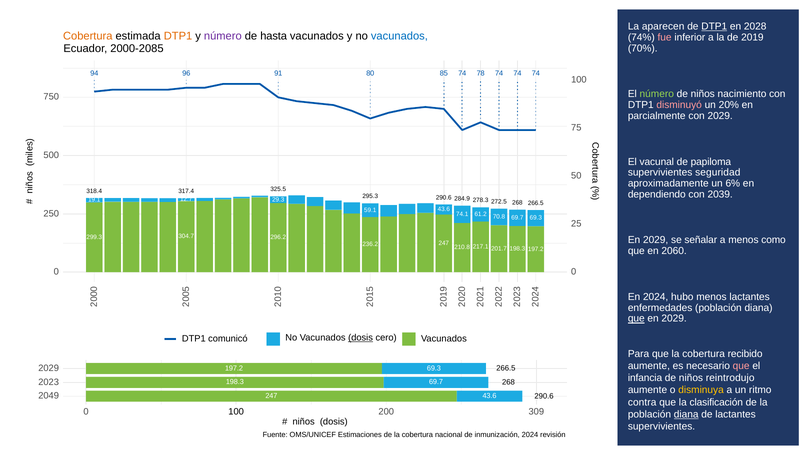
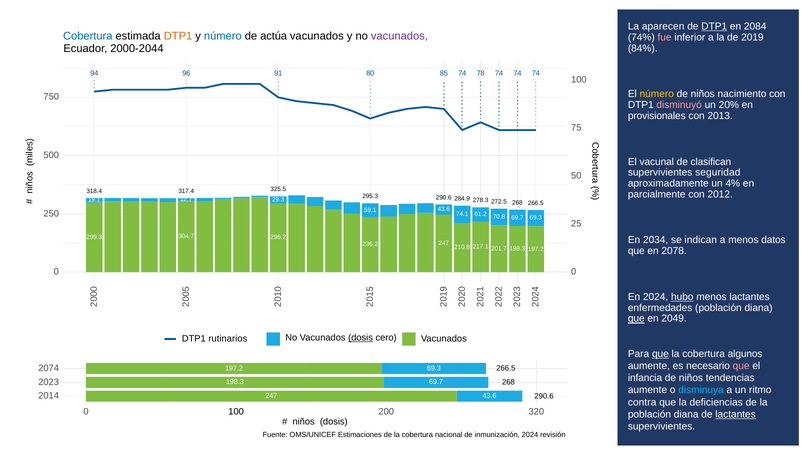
2028: 2028 -> 2084 (755, 27)
Cobertura colour: orange -> blue (88, 36)
número colour: purple -> blue (223, 36)
hasta: hasta -> actúa (274, 36)
vacunados colour: blue -> purple (399, 36)
2000-2085: 2000-2085 -> 2000-2044 (137, 48)
70%: 70% -> 84% (643, 48)
número colour: light green -> yellow (657, 94)
parcialmente: parcialmente -> provisionales (657, 116)
con 2029: 2029 -> 2013 (720, 116)
papiloma: papiloma -> clasifican (711, 162)
6%: 6% -> 4% (733, 184)
dependiendo: dependiendo -> parcialmente (657, 194)
2039: 2039 -> 2012 (720, 194)
2029: 2029 -> 2034 (656, 240)
señalar: señalar -> indican (701, 240)
como: como -> datos (774, 240)
2060: 2060 -> 2078 (674, 251)
hubo underline: none -> present (682, 297)
2029: 2029 -> 2049 (674, 319)
comunicó: comunicó -> rutinarios (228, 339)
que underline: none -> present (660, 354)
recibido: recibido -> algunos (745, 354)
2029: 2029 -> 2074 (49, 368)
reintrodujo: reintrodujo -> tendencias (730, 378)
disminuya colour: yellow -> light blue (701, 390)
2049: 2049 -> 2014 (49, 396)
clasificación: clasificación -> deficiencias (716, 402)
309: 309 -> 320 (536, 412)
diana underline: present -> none (686, 414)
lactantes underline: none -> present (736, 414)
